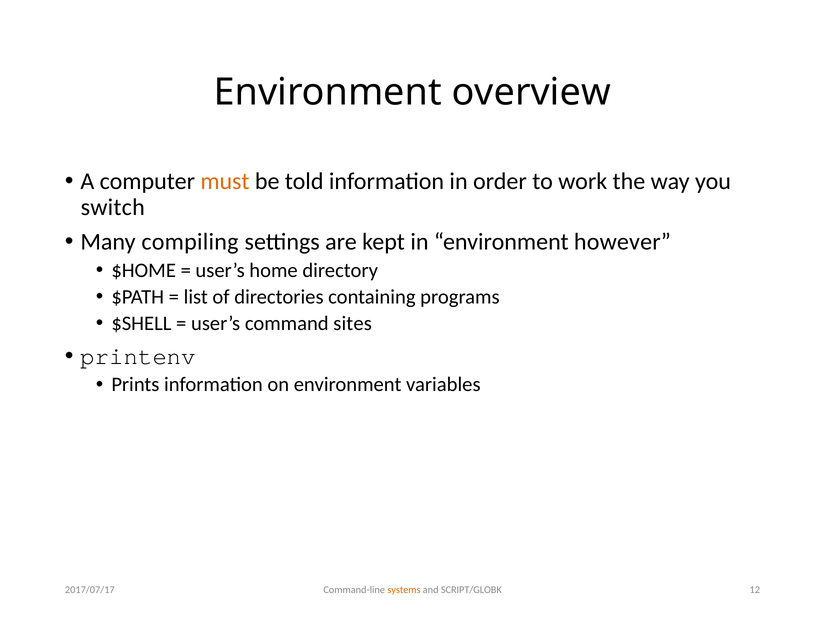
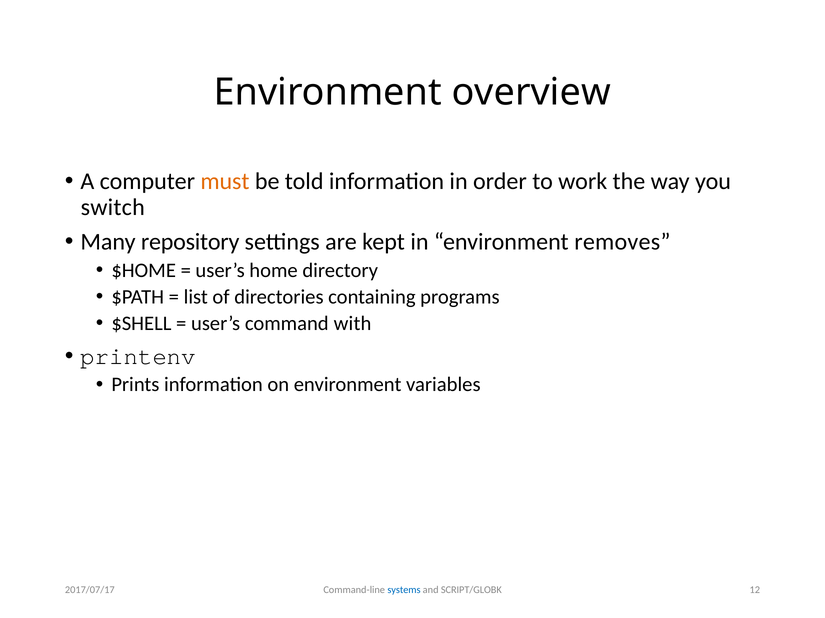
compiling: compiling -> repository (190, 242)
however: however -> removes (622, 242)
sites: sites -> with (353, 324)
systems colour: orange -> blue (404, 591)
